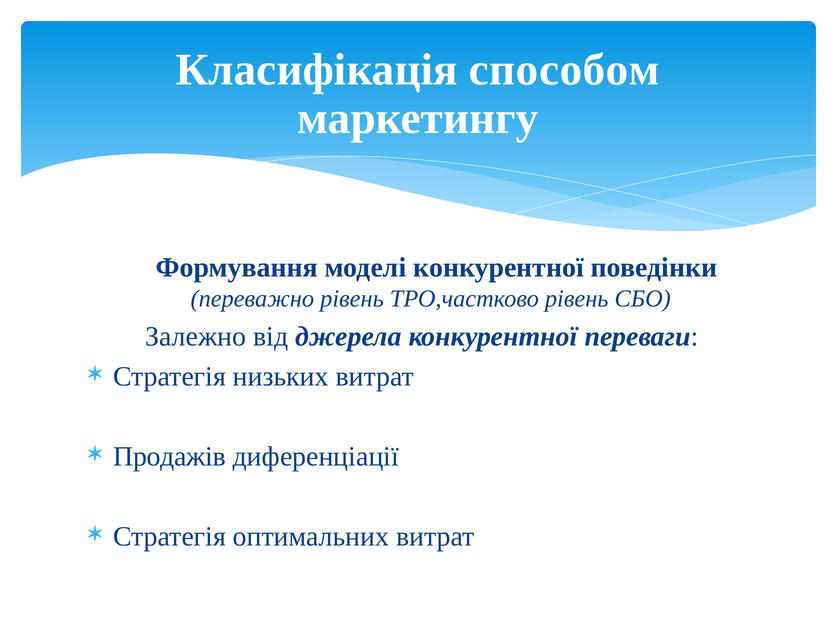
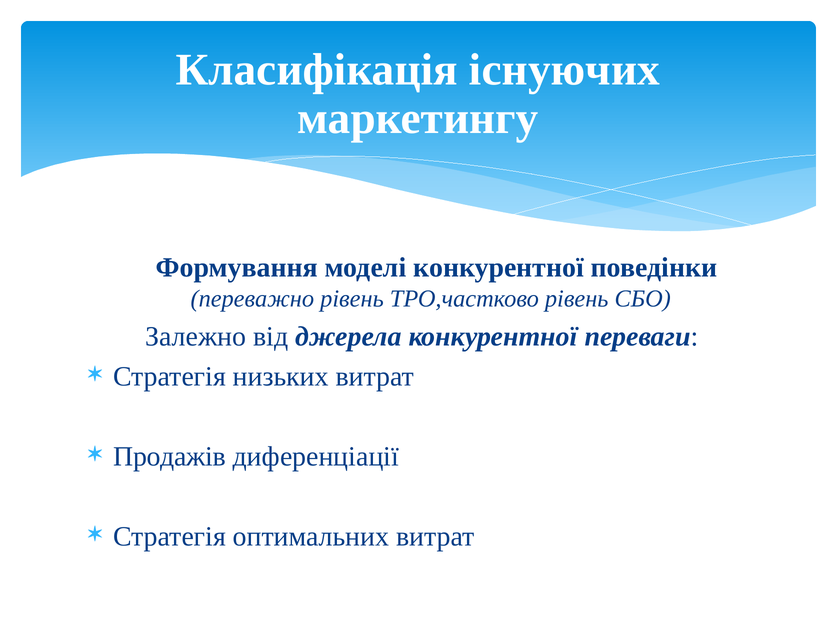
способом: способом -> існуючих (564, 70)
